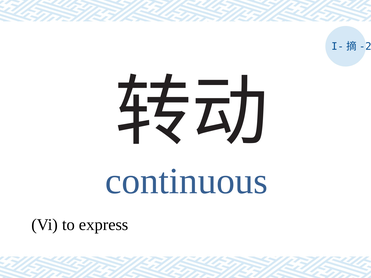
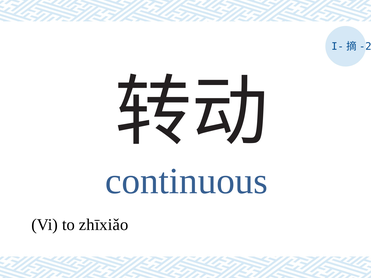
express: express -> zhīxiǎo (104, 225)
